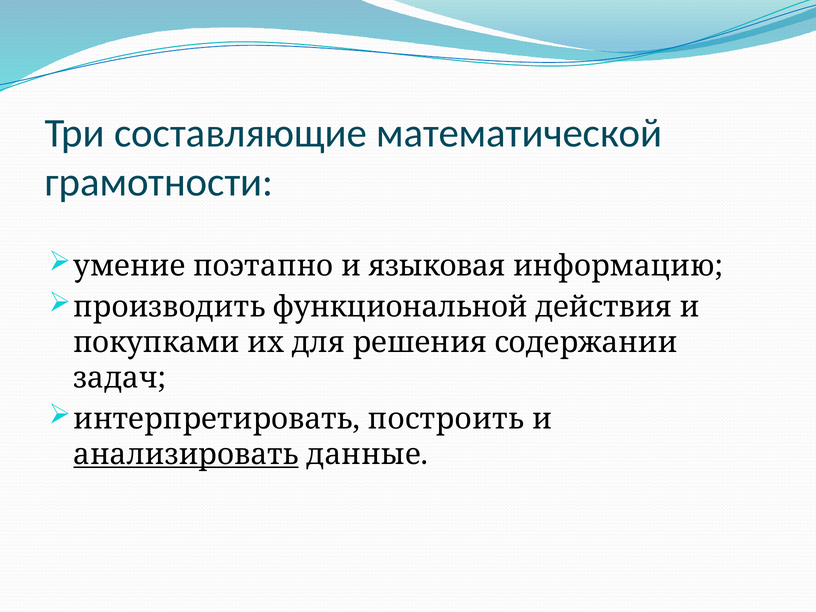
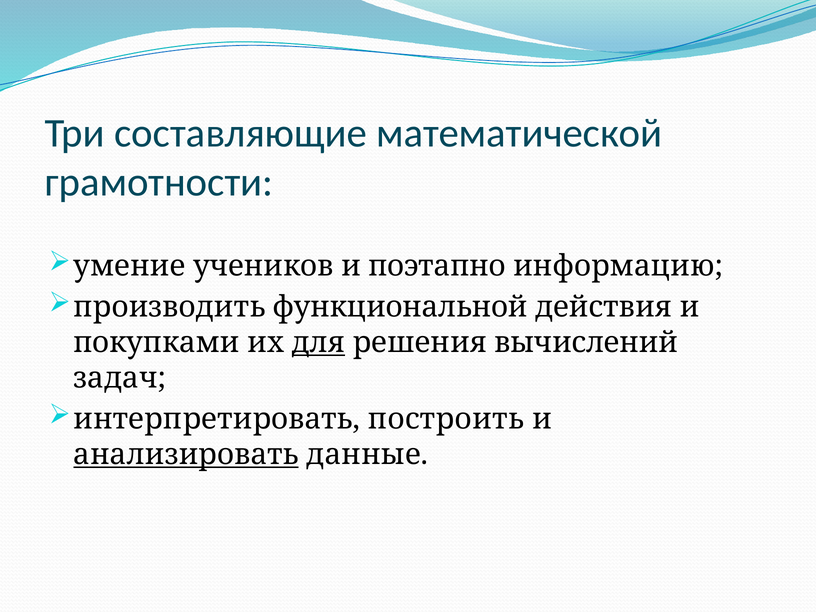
поэтапно: поэтапно -> учеников (263, 266)
языковая: языковая -> поэтапно (437, 266)
для underline: none -> present (318, 343)
содержании: содержании -> вычислений (586, 343)
